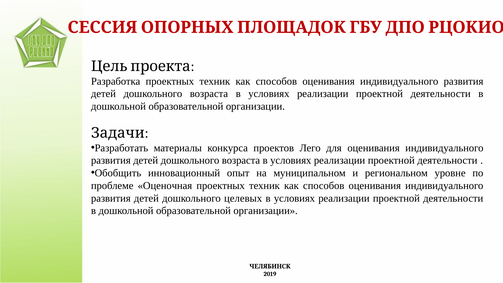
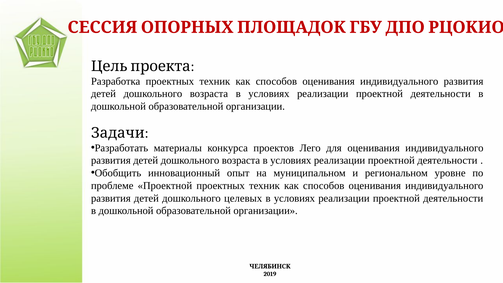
проблеме Оценочная: Оценочная -> Проектной (165, 186)
